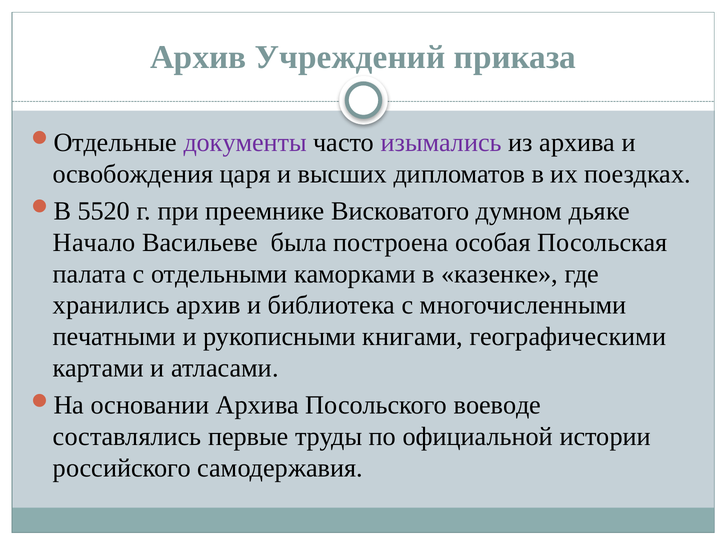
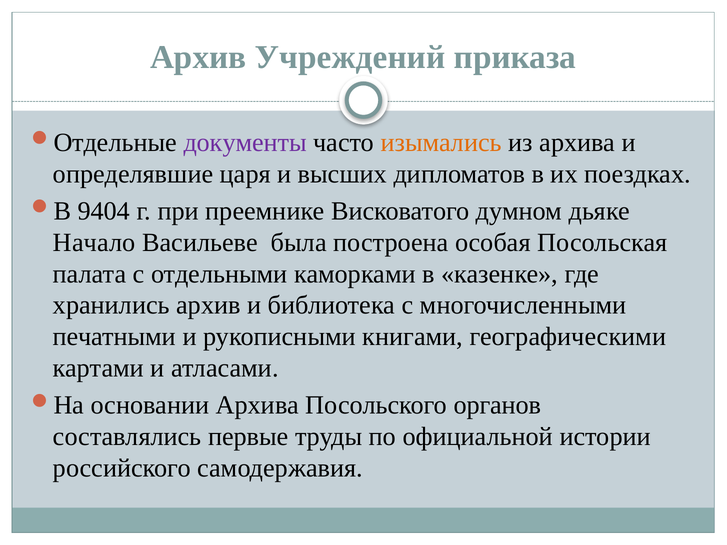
изымались colour: purple -> orange (441, 143)
освобождения: освобождения -> определявшие (133, 174)
5520: 5520 -> 9404 (104, 211)
воеводе: воеводе -> органов (497, 405)
